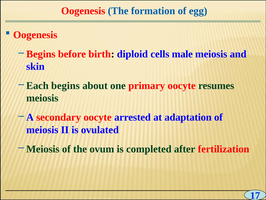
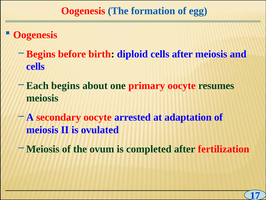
cells male: male -> after (182, 54)
skin: skin -> cells (35, 66)
